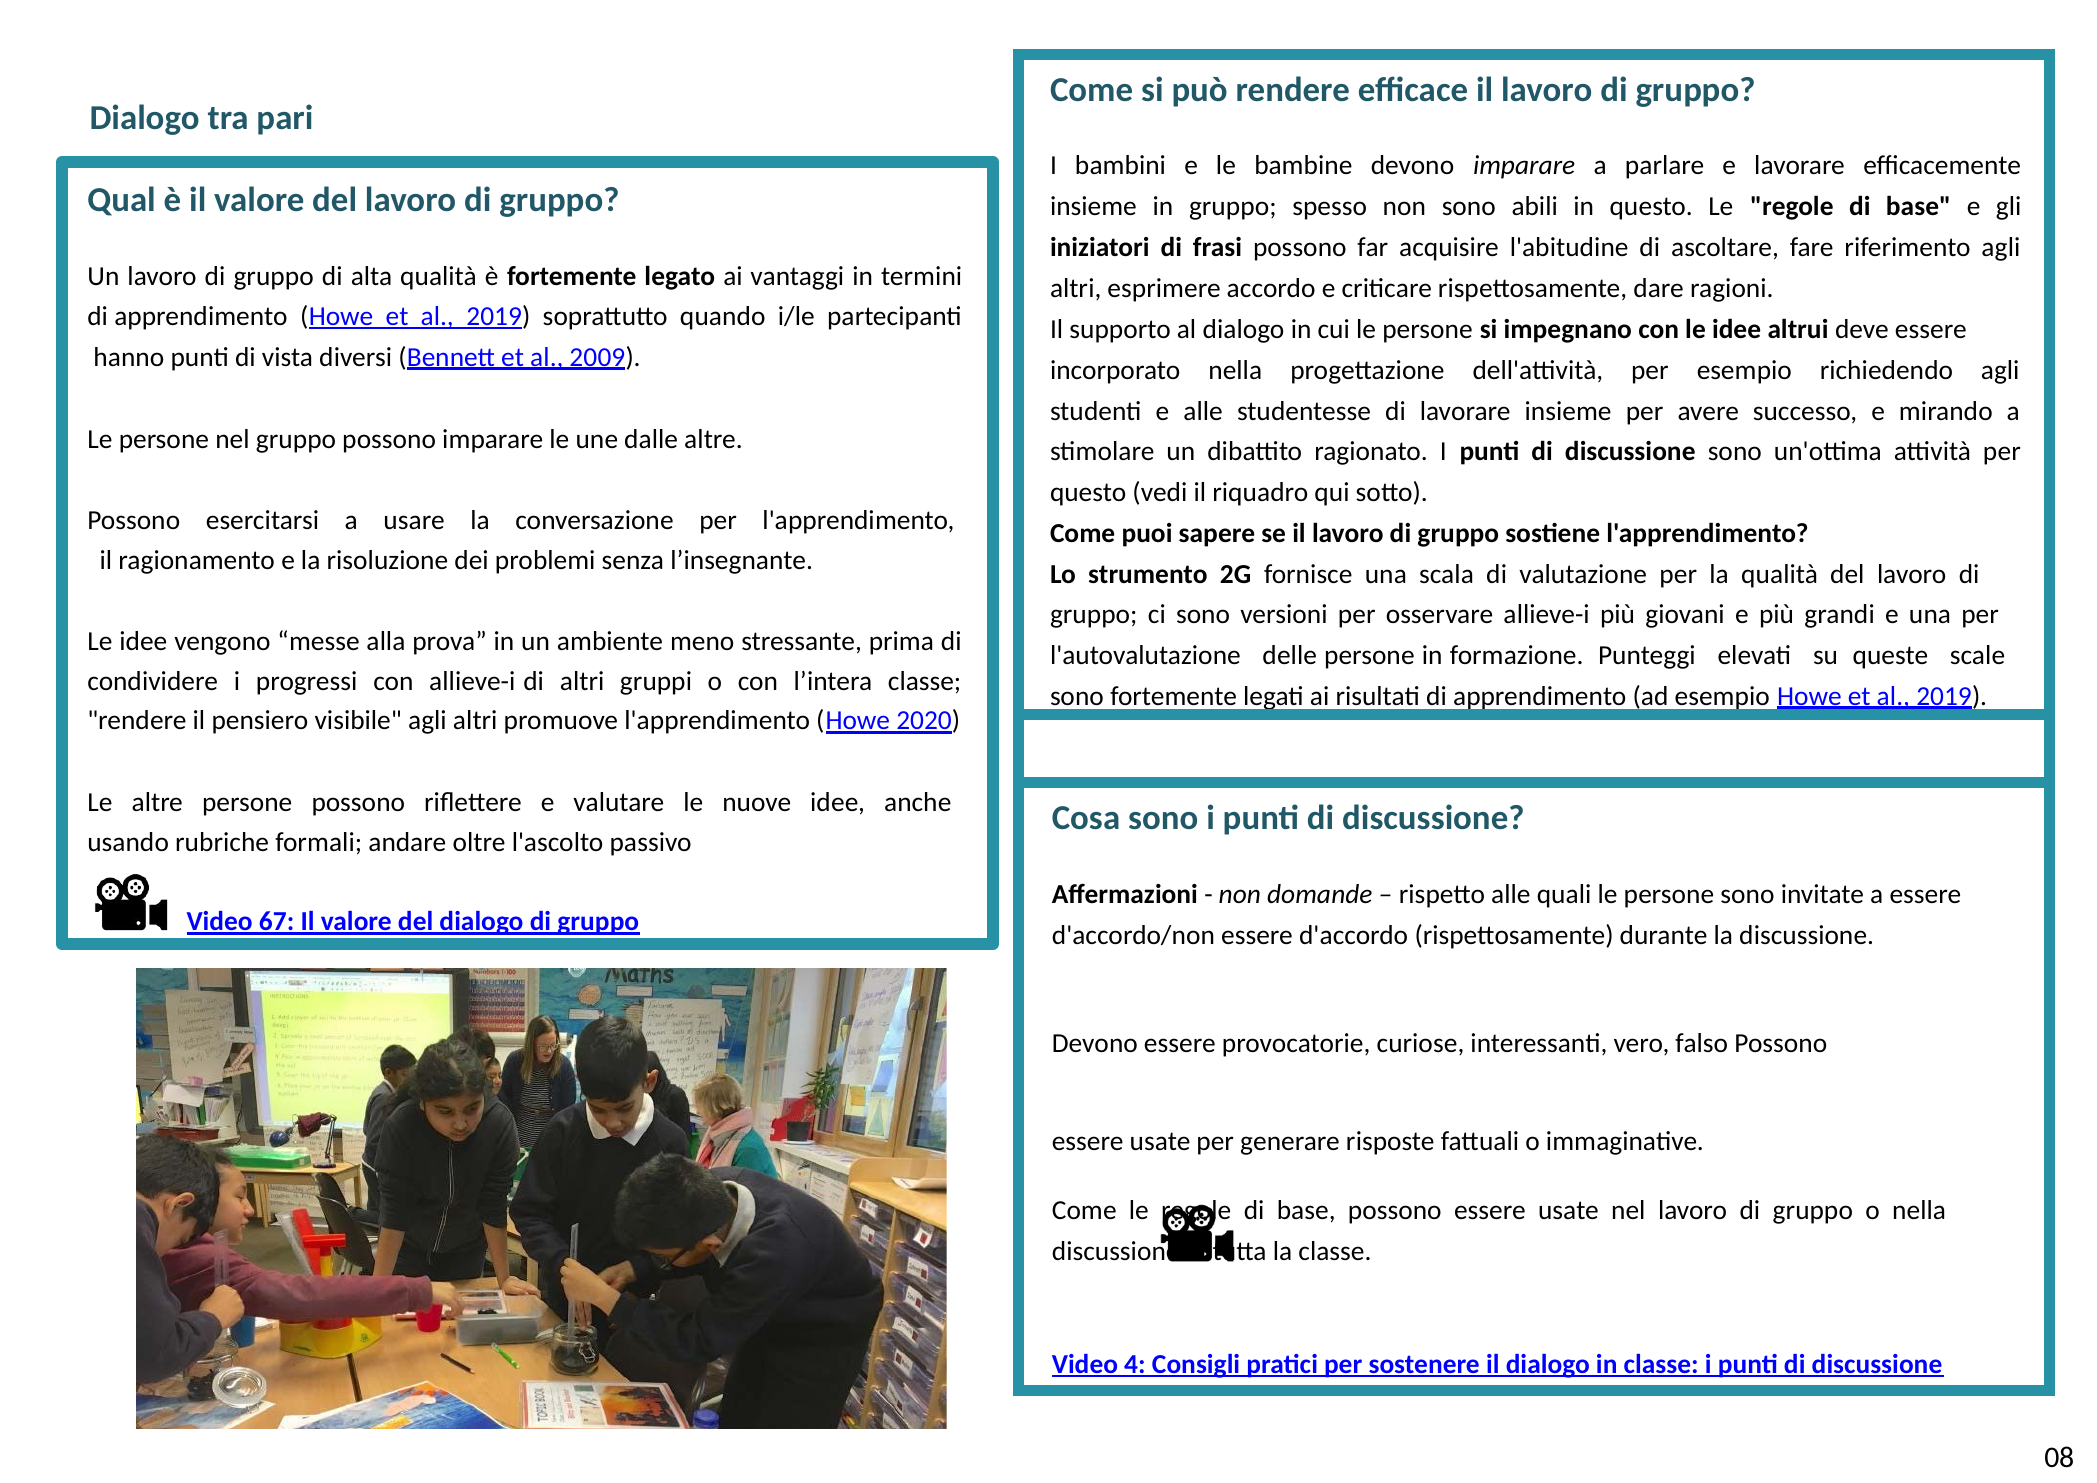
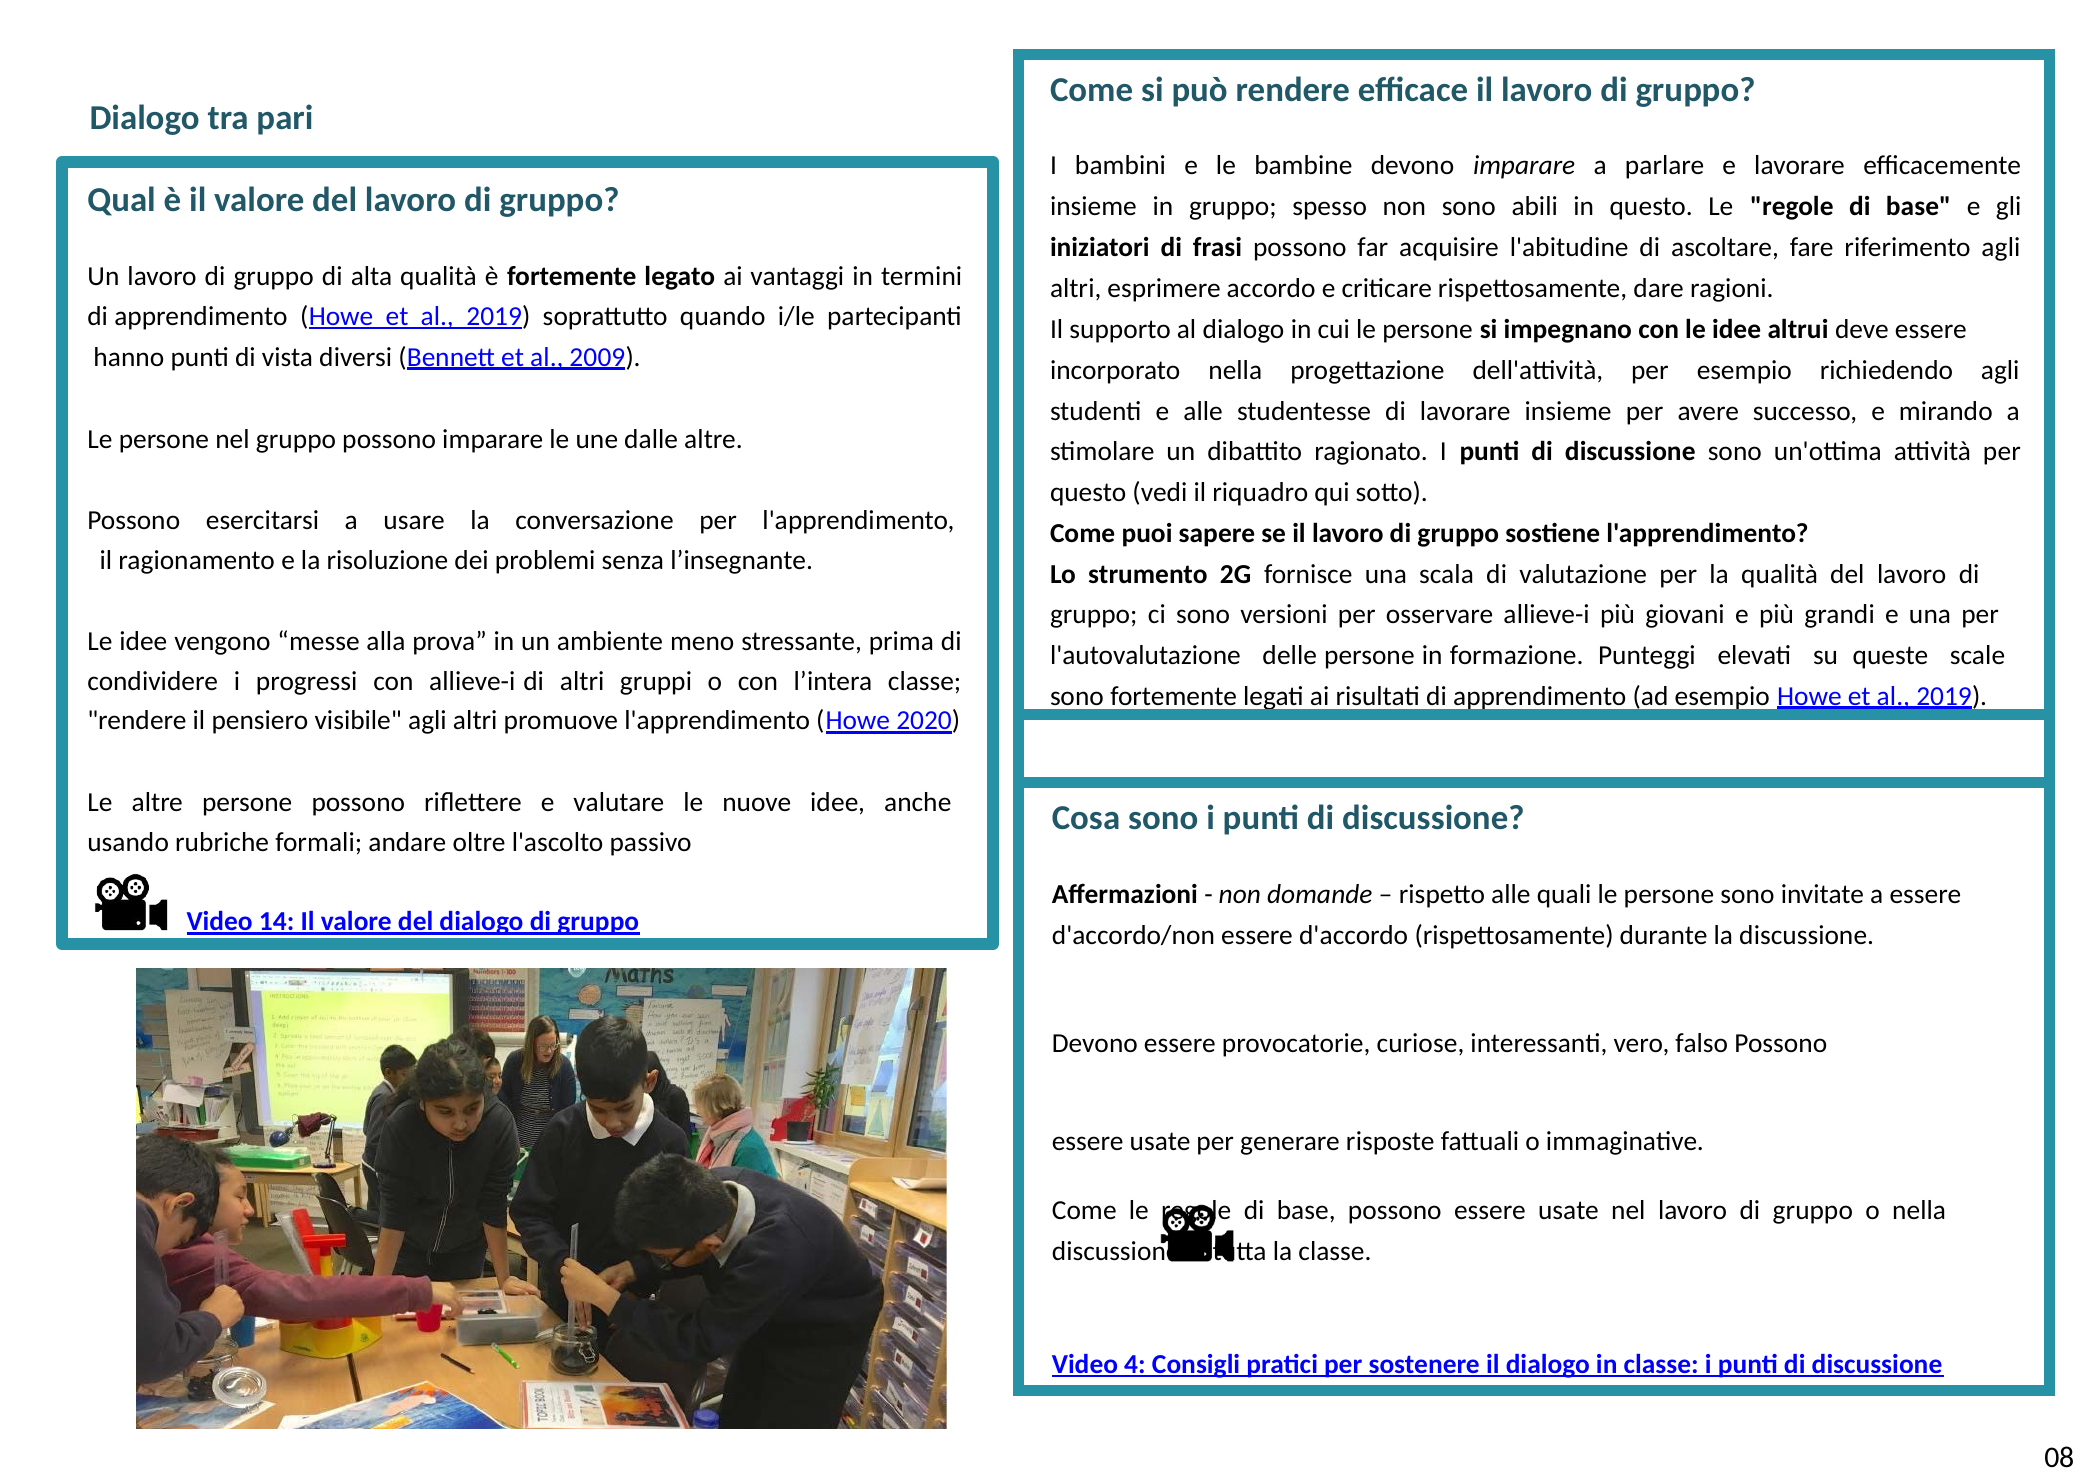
67: 67 -> 14 (277, 921)
